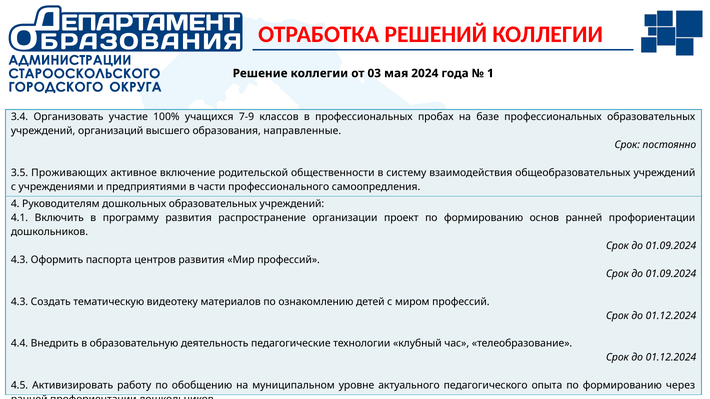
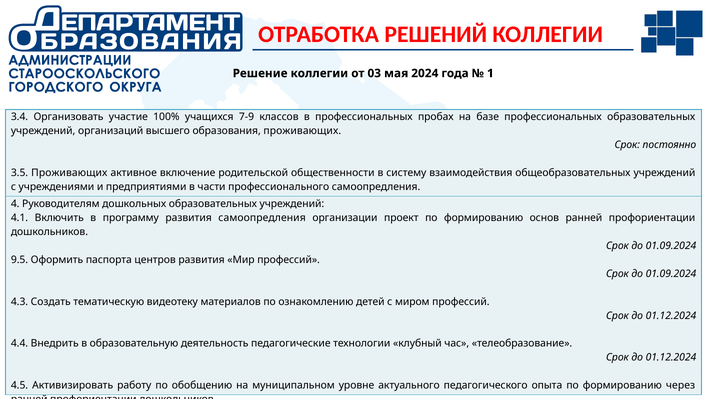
образования направленные: направленные -> проживающих (302, 131)
развития распространение: распространение -> самоопредления (262, 218)
4.3: 4.3 -> 9.5 (20, 260)
